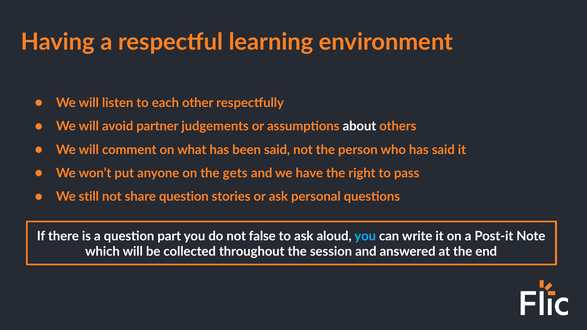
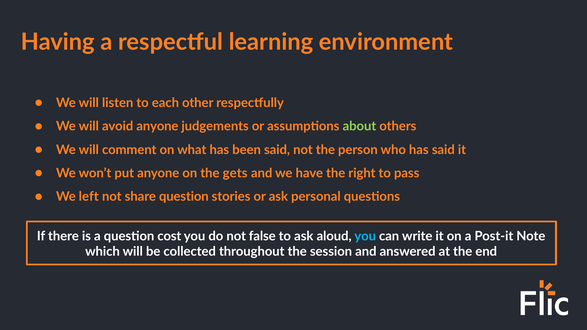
avoid partner: partner -> anyone (157, 126)
about colour: white -> light green (359, 126)
still: still -> left (89, 197)
part: part -> cost (169, 236)
